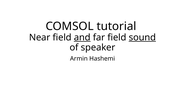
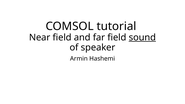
and underline: present -> none (82, 38)
